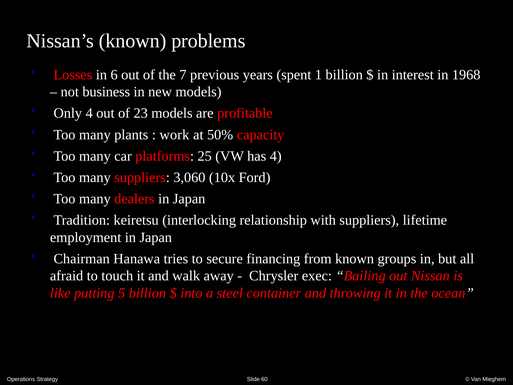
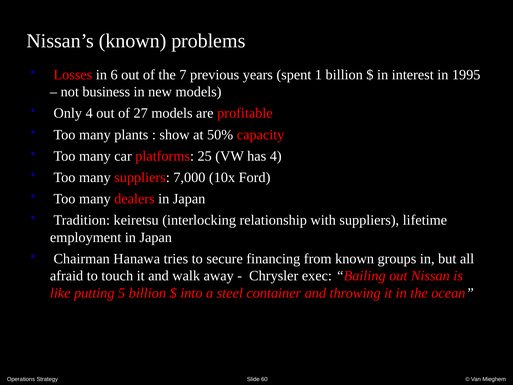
1968: 1968 -> 1995 (466, 75)
23: 23 -> 27 (141, 113)
work: work -> show (175, 135)
3,060: 3,060 -> 7,000 (189, 177)
